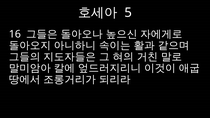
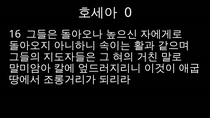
5: 5 -> 0 (128, 13)
